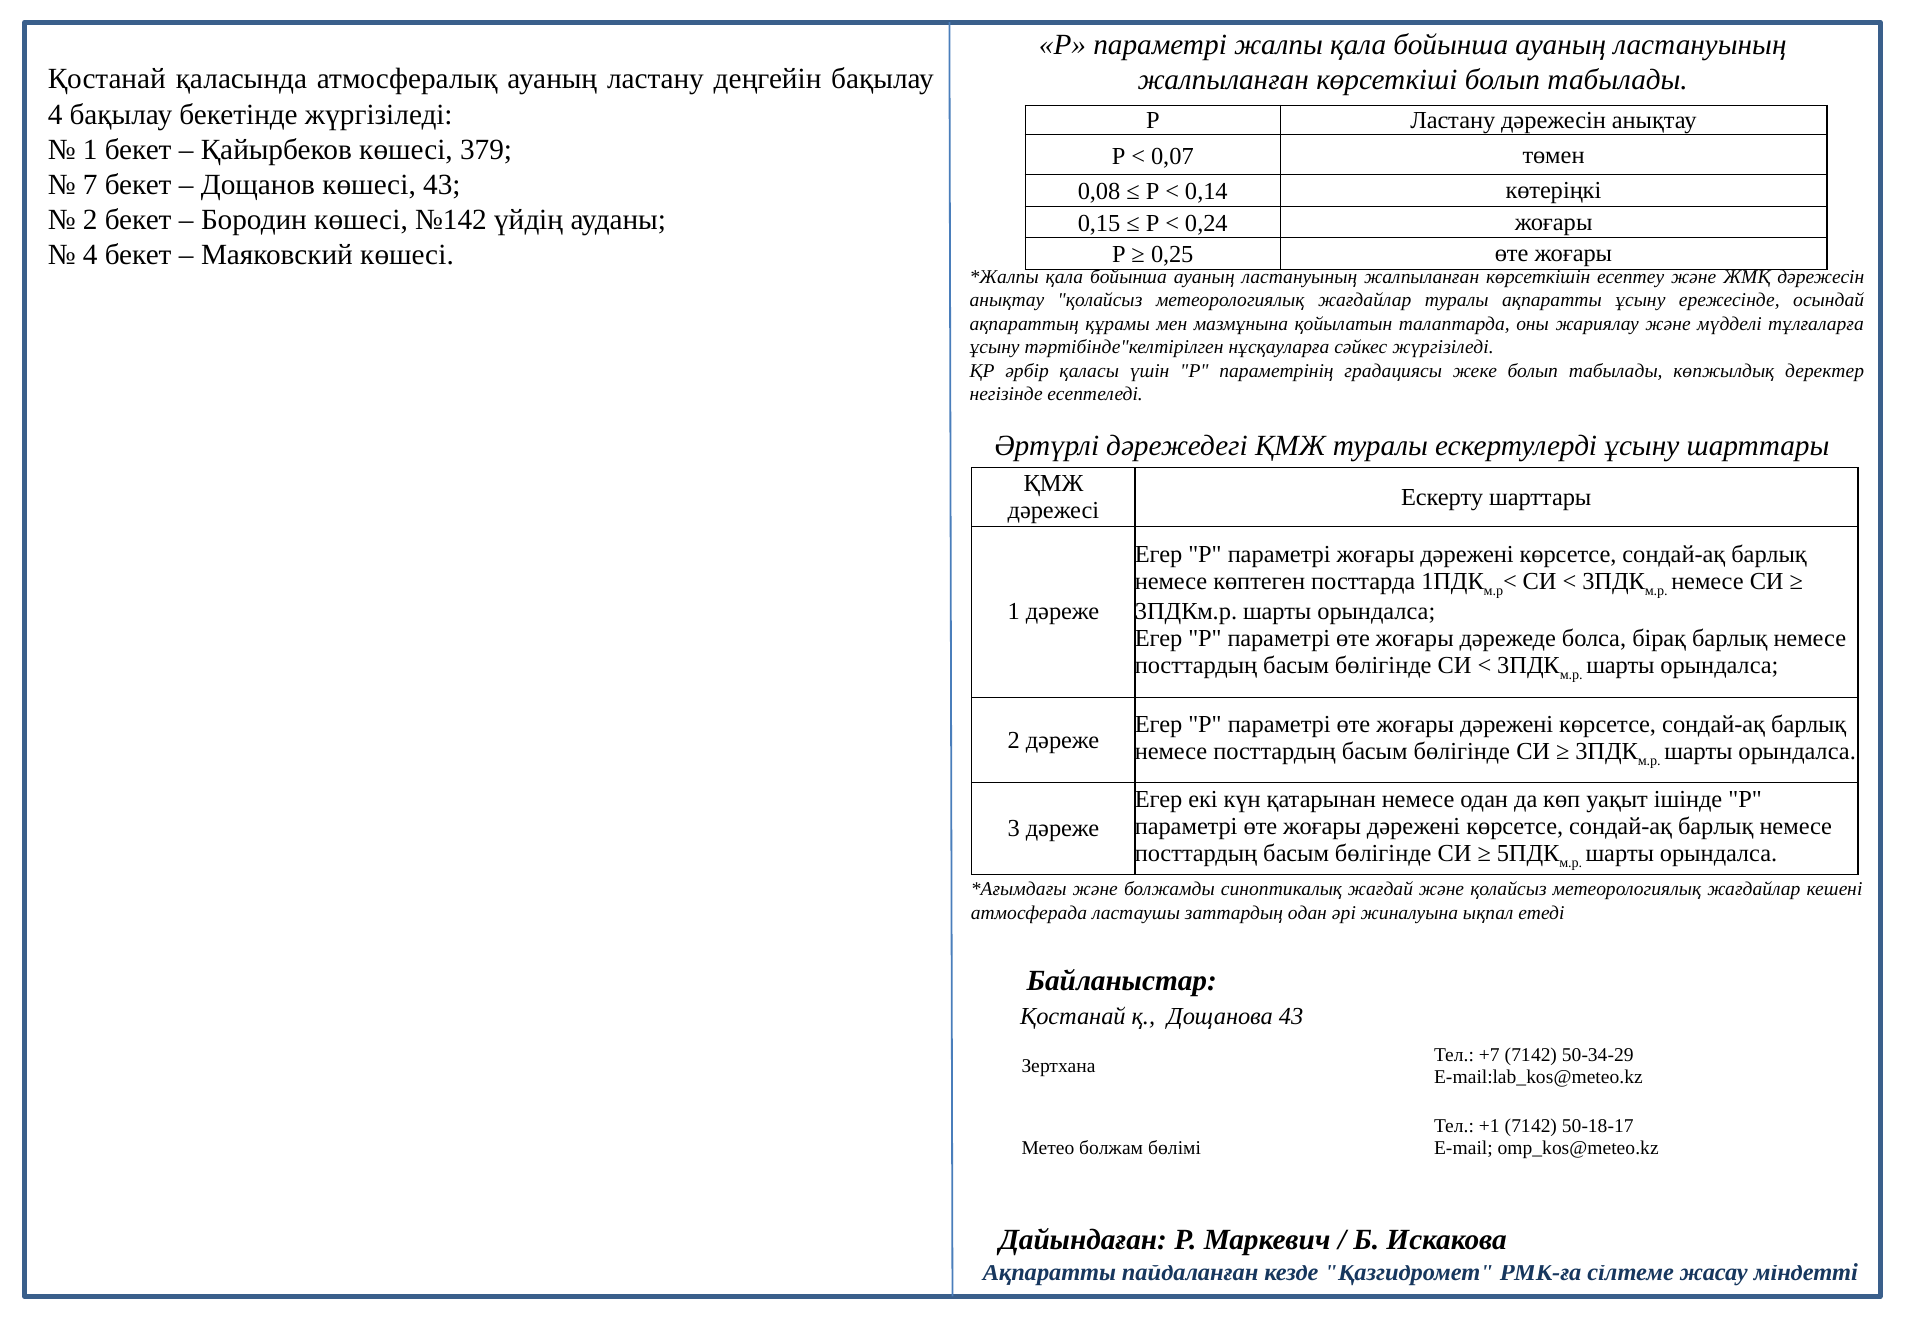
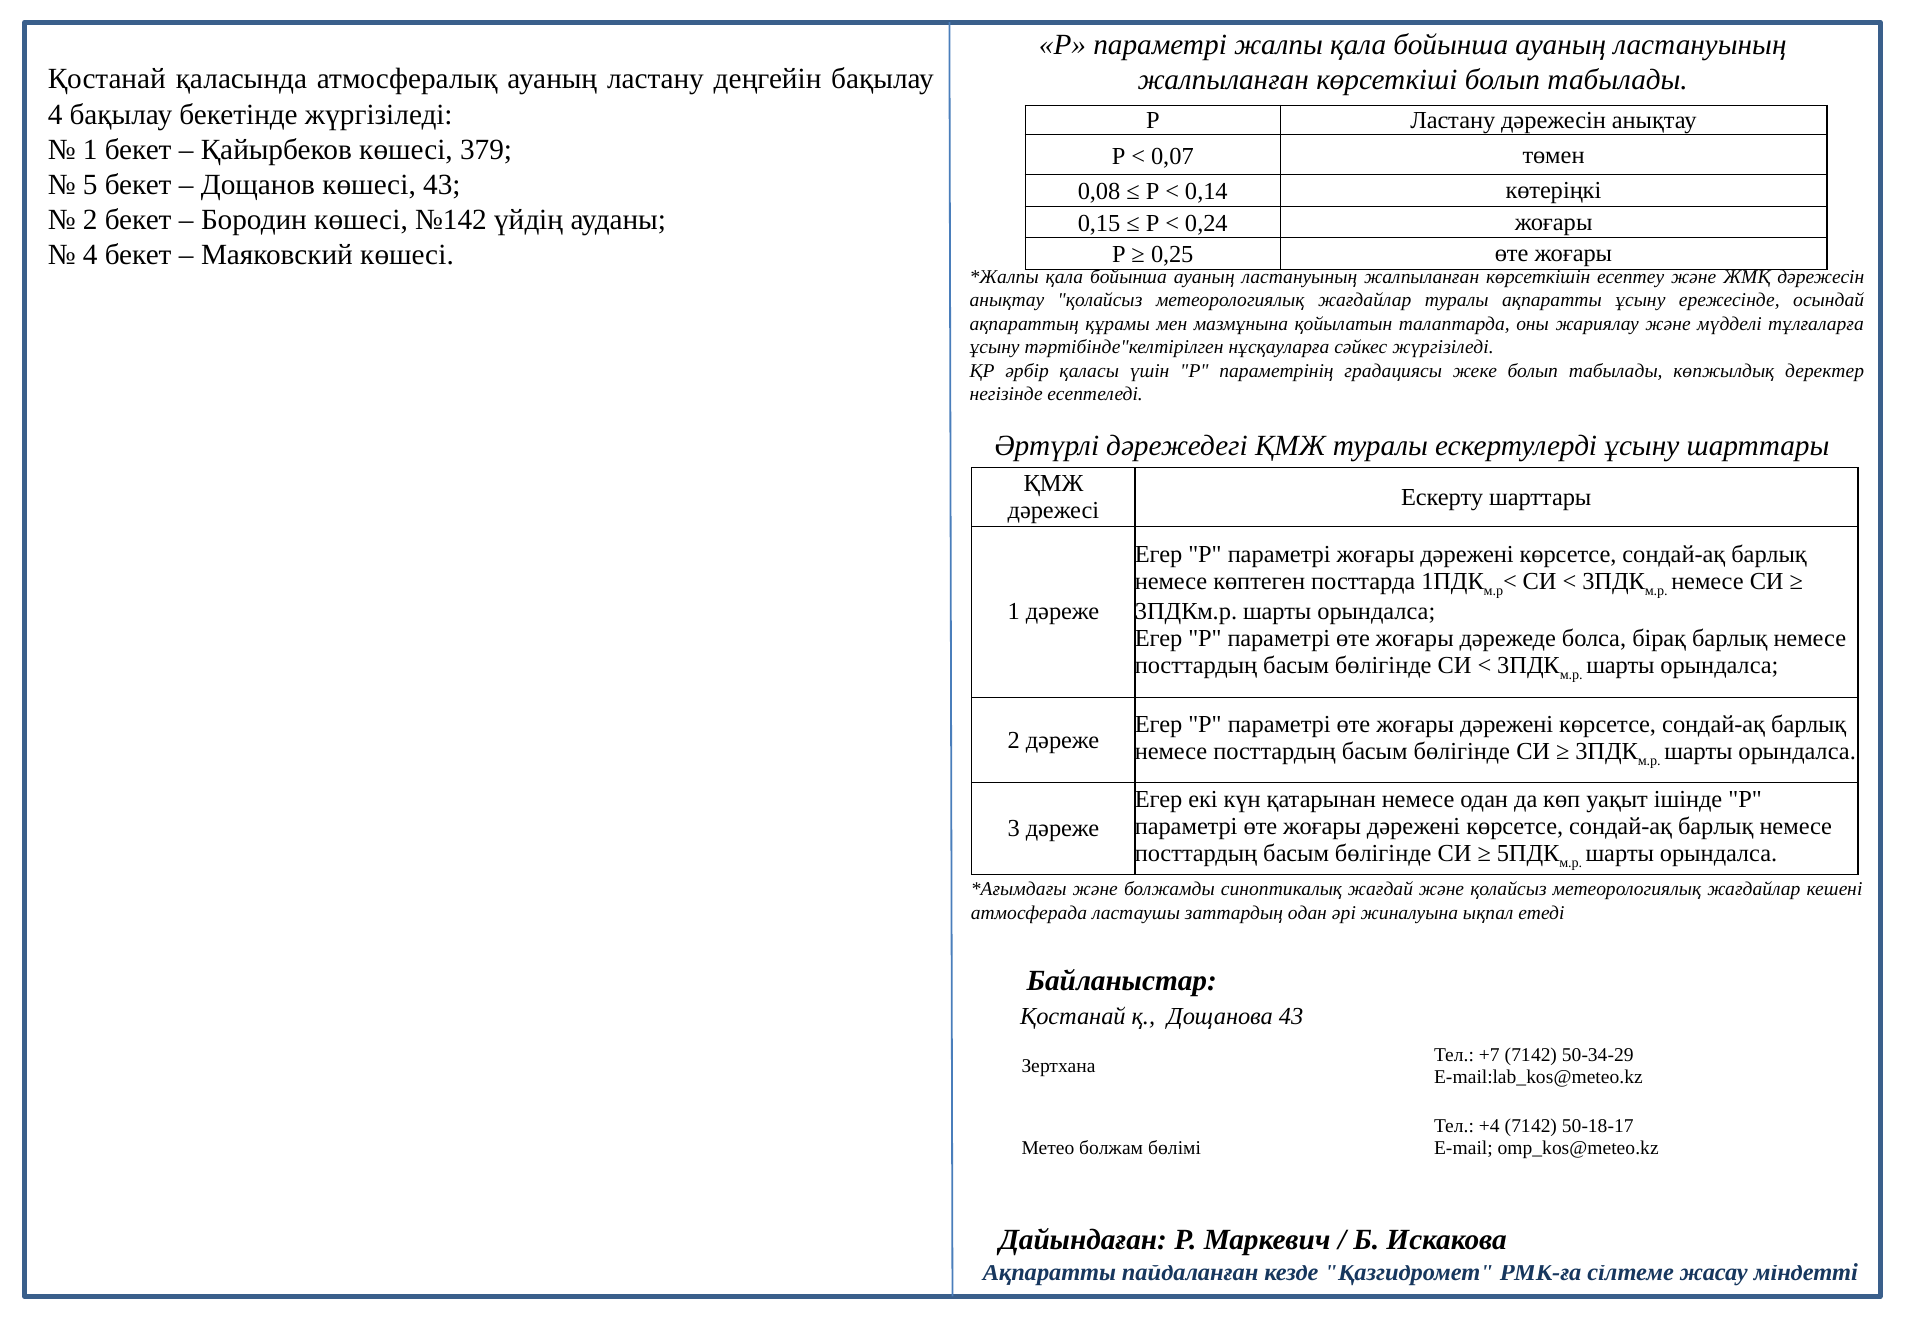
7: 7 -> 5 (90, 185)
+1: +1 -> +4 (1489, 1126)
